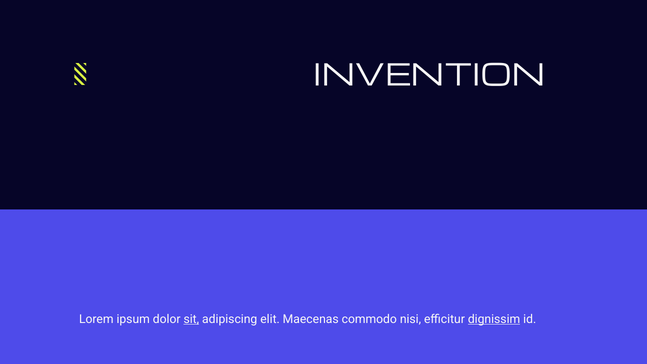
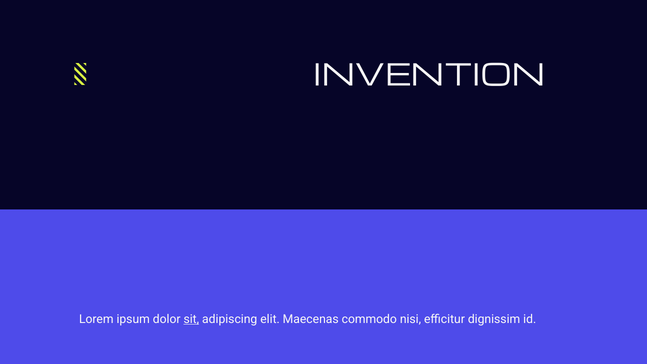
dignissim underline: present -> none (494, 319)
